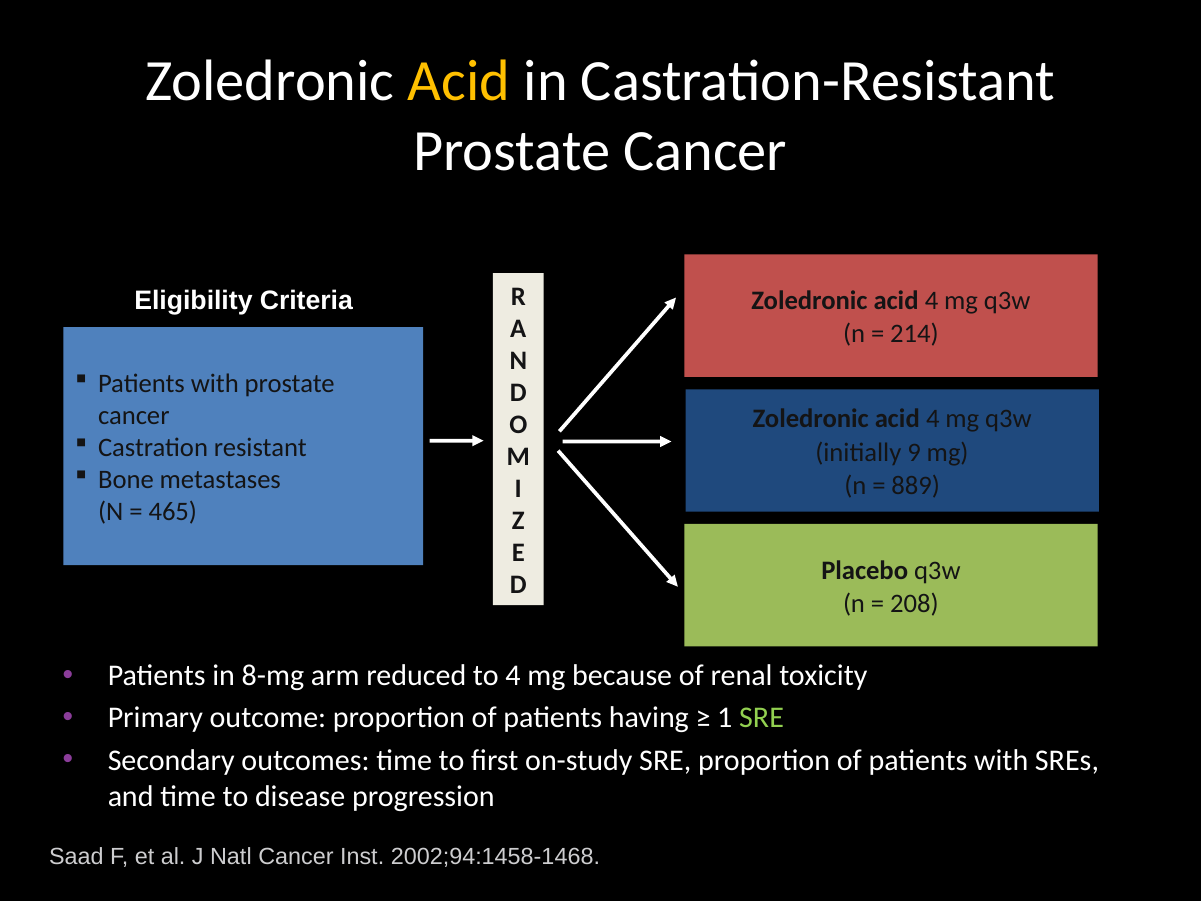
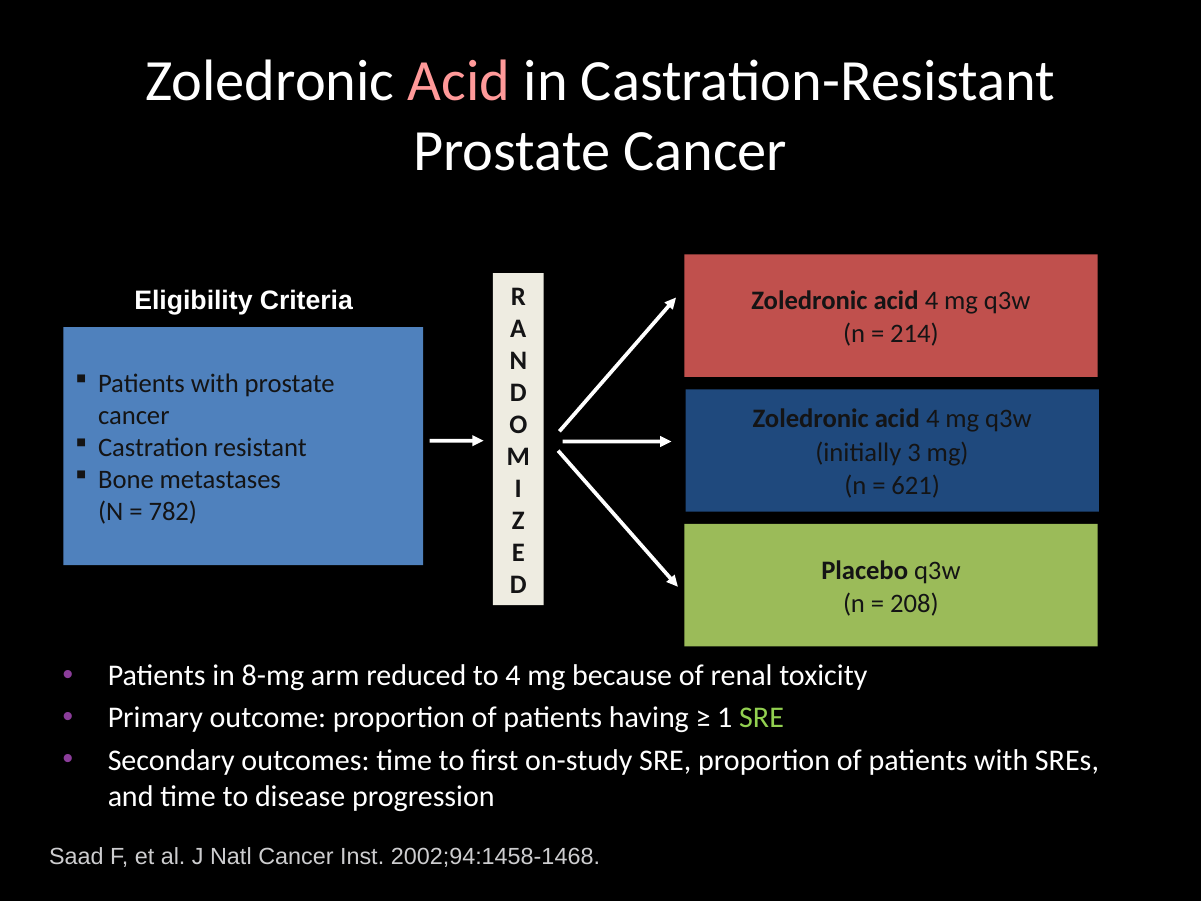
Acid colour: yellow -> pink (459, 81)
9: 9 -> 3 (914, 452)
889: 889 -> 621 (916, 486)
465: 465 -> 782 (173, 512)
